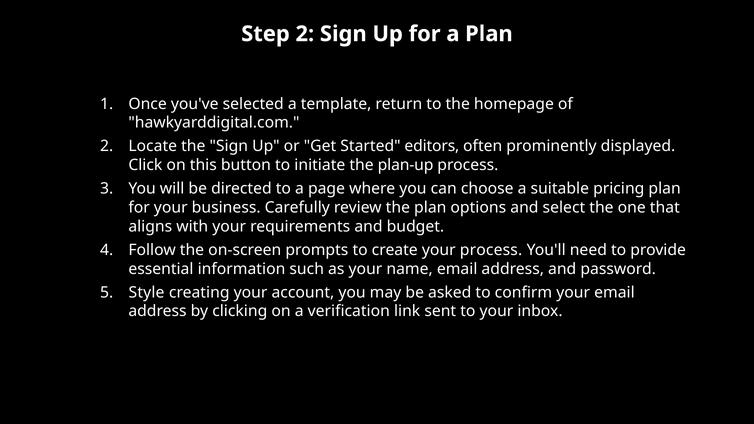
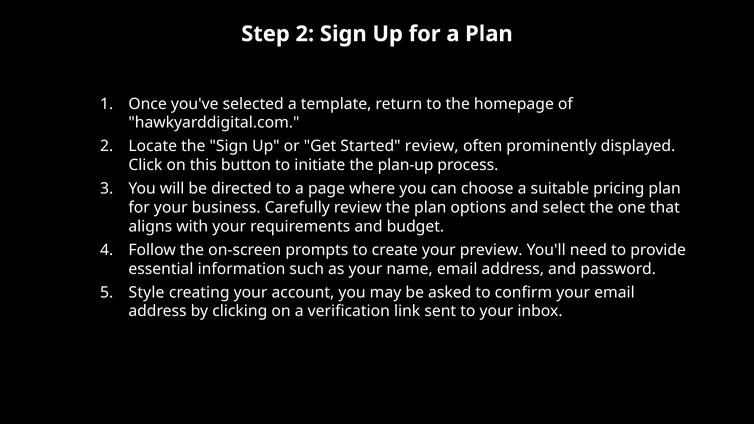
Started editors: editors -> review (432, 146)
your process: process -> preview (491, 250)
